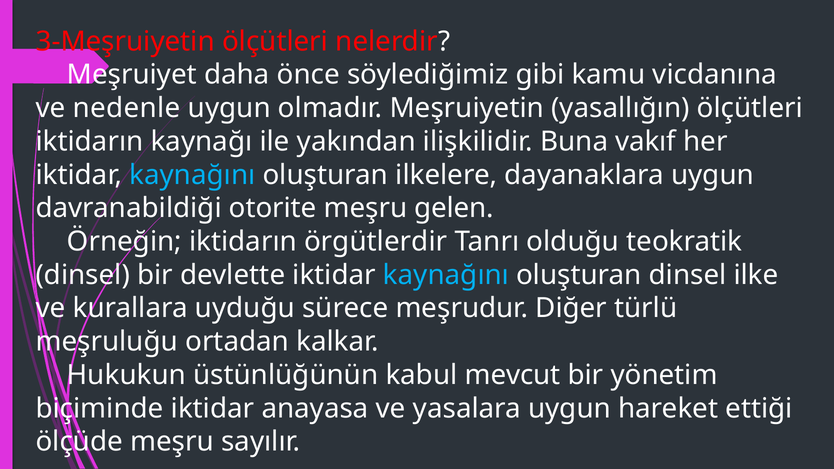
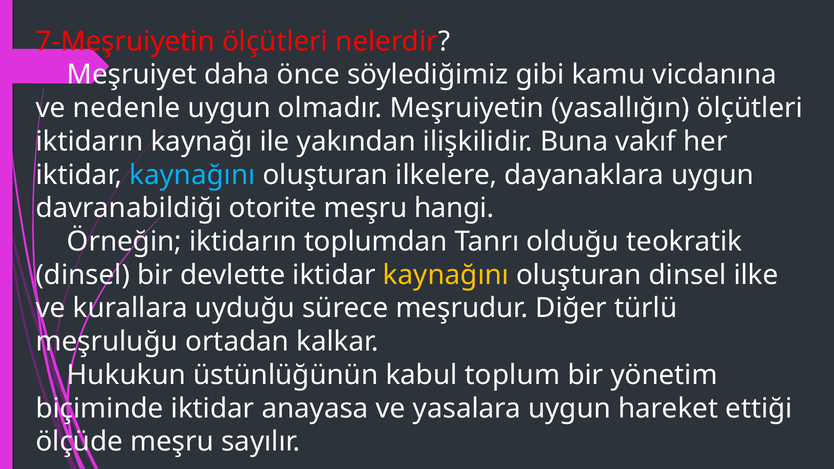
3-Meşruiyetin: 3-Meşruiyetin -> 7-Meşruiyetin (125, 41)
gelen: gelen -> hangi (454, 208)
örgütlerdir: örgütlerdir -> toplumdan (376, 242)
kaynağını colour: light blue -> yellow (446, 275)
mevcut: mevcut -> toplum (512, 375)
